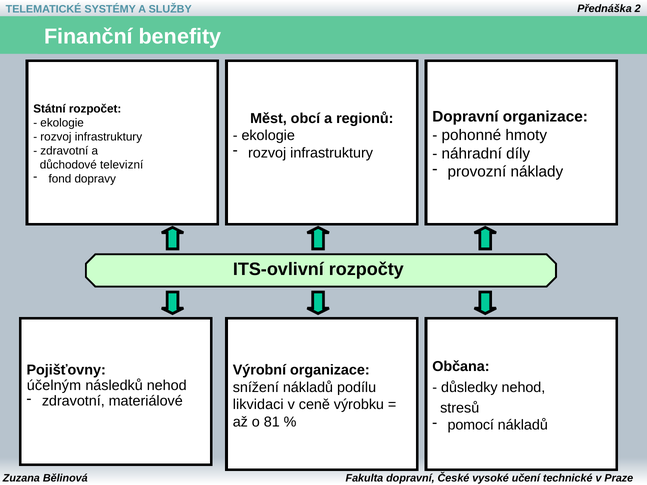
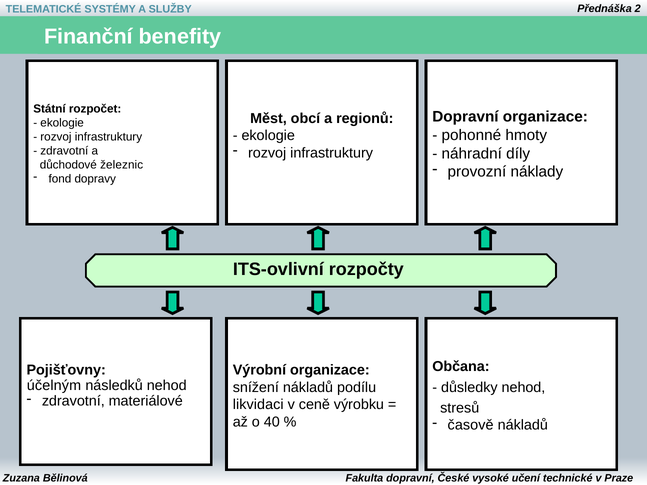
televizní: televizní -> železnic (122, 165)
81: 81 -> 40 (272, 422)
pomocí: pomocí -> časově (471, 425)
